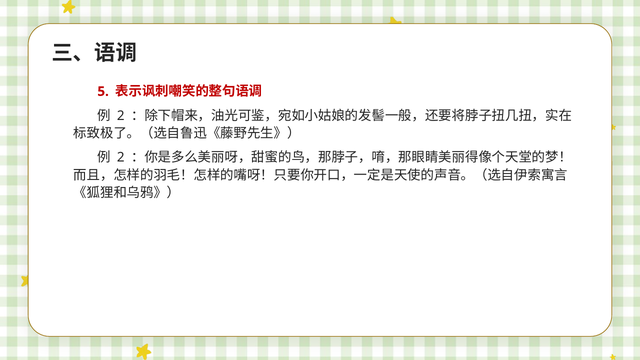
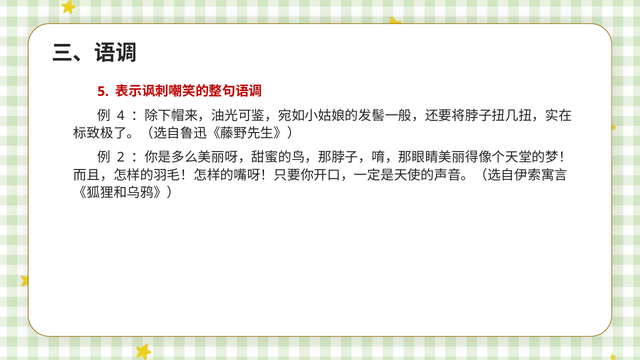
2: 2 -> 4 (121, 116)
